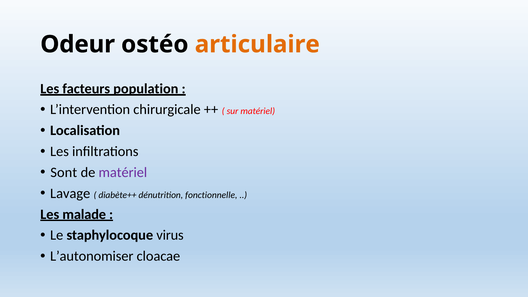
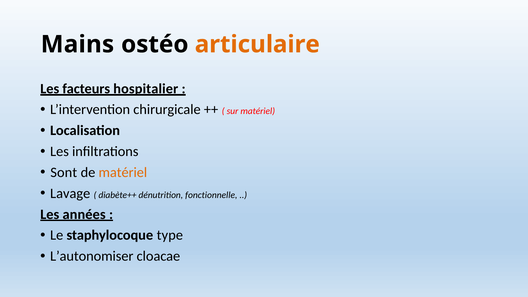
Odeur: Odeur -> Mains (77, 44)
population: population -> hospitalier (146, 89)
matériel colour: purple -> orange (123, 172)
malade: malade -> années (84, 214)
virus: virus -> type (170, 235)
